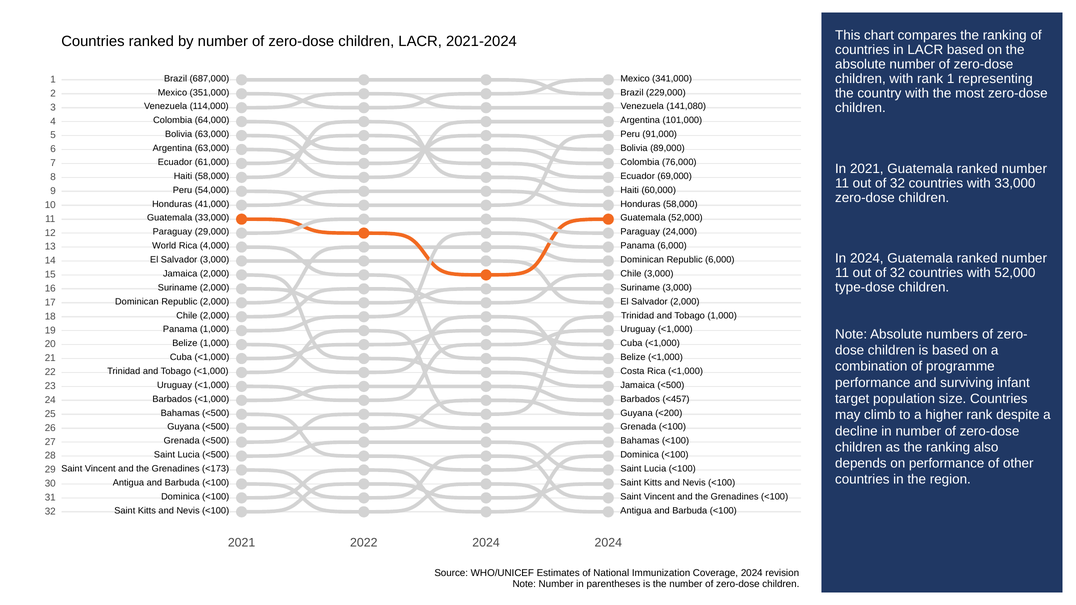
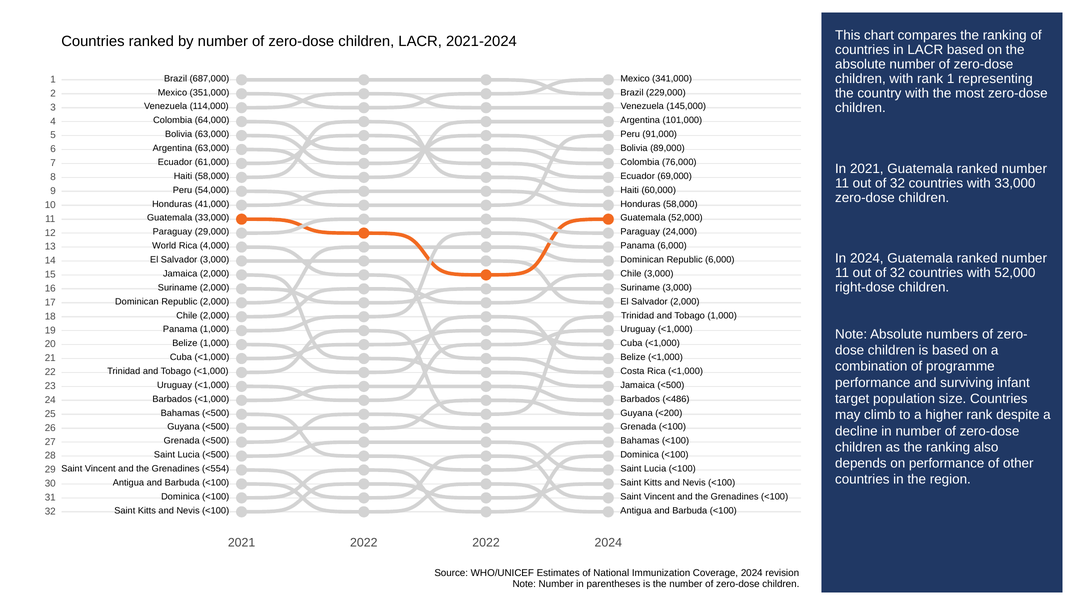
141,080: 141,080 -> 145,000 (686, 106)
type-dose: type-dose -> right-dose (865, 288)
<457: <457 -> <486 (676, 399)
<173: <173 -> <554 (216, 469)
2022 2024: 2024 -> 2022 (486, 543)
